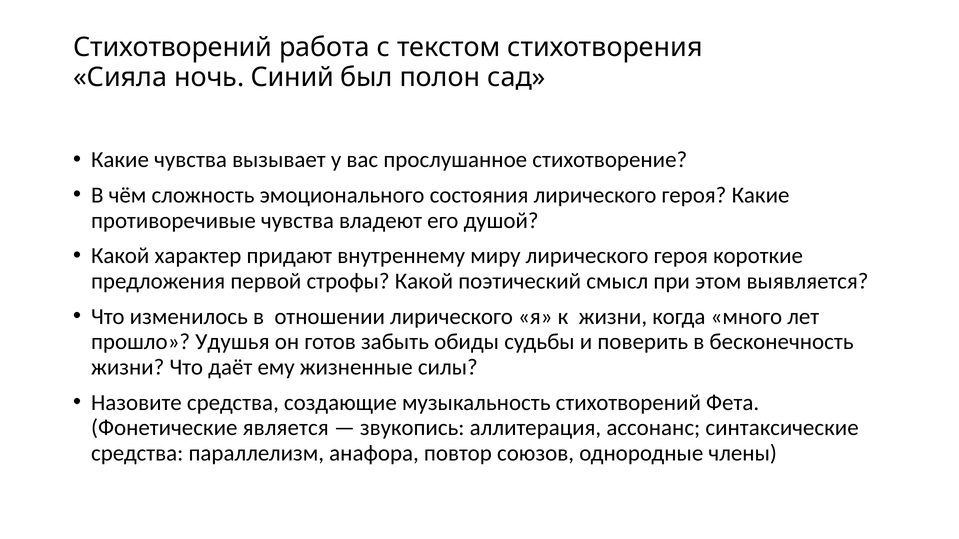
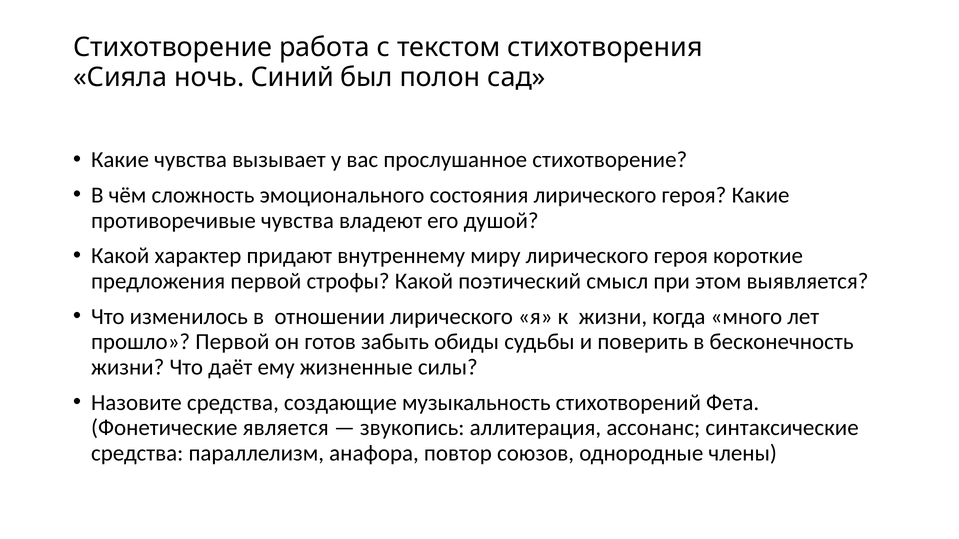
Стихотворений: Стихотворений -> Стихотворение (173, 48)
прошло Удушья: Удушья -> Первой (232, 342)
